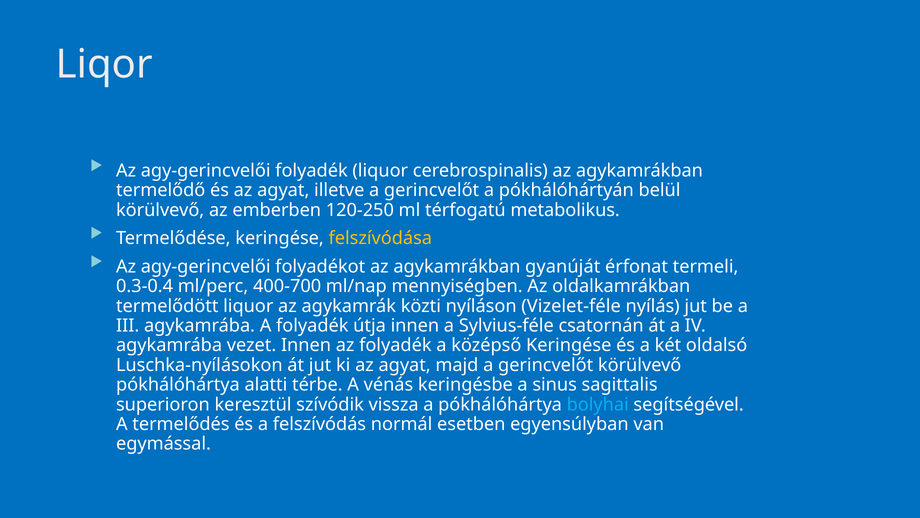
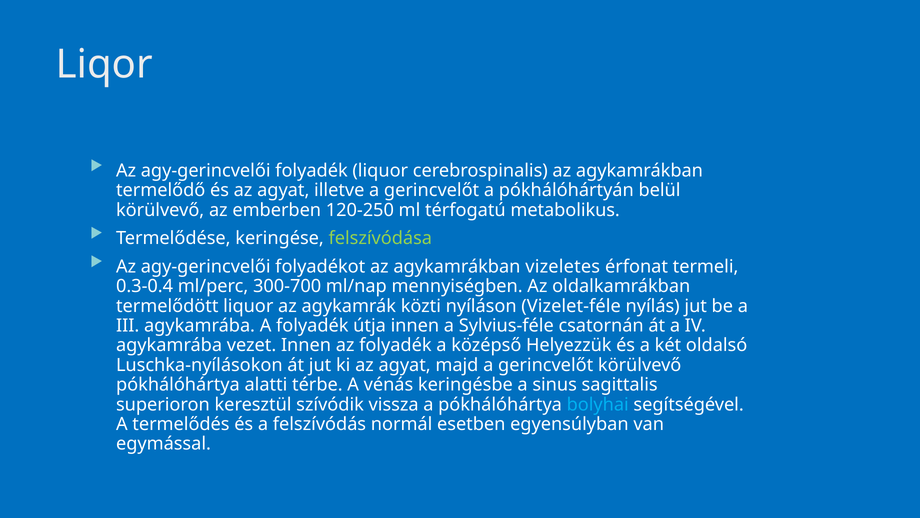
felszívódása colour: yellow -> light green (380, 238)
gyanúját: gyanúját -> vizeletes (563, 266)
400-700: 400-700 -> 300-700 (287, 286)
középső Keringése: Keringése -> Helyezzük (569, 345)
